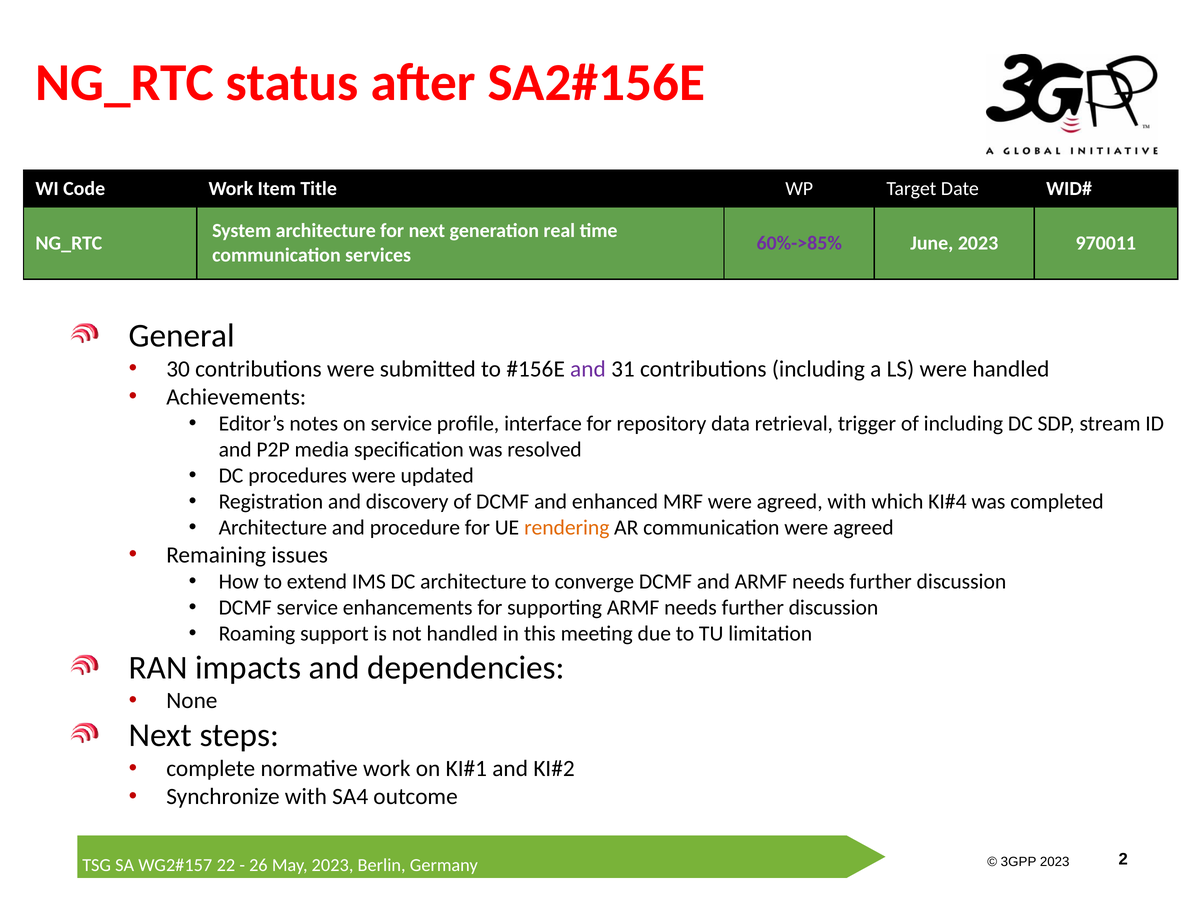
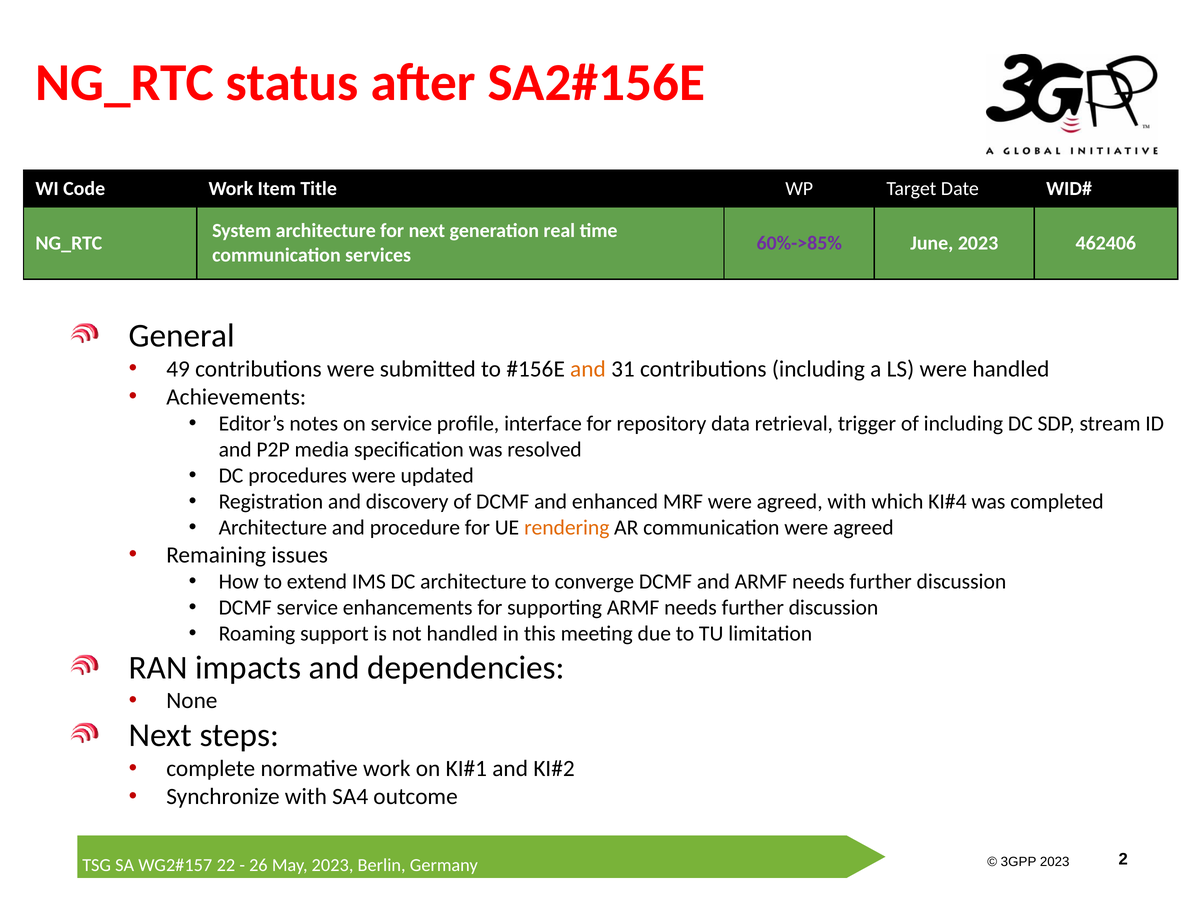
970011: 970011 -> 462406 (1106, 243)
30: 30 -> 49 (178, 369)
and colour: purple -> orange (588, 369)
